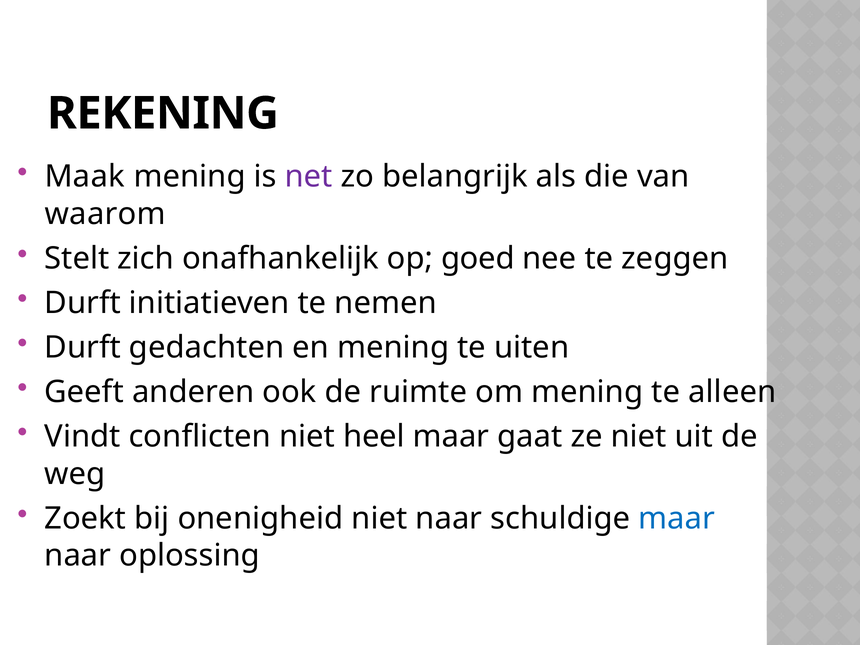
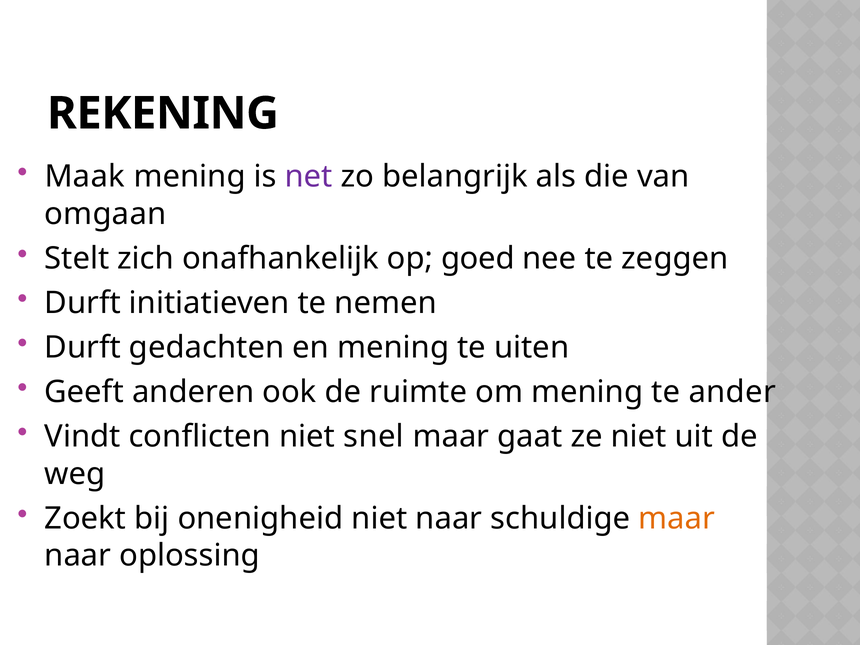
waarom: waarom -> omgaan (105, 214)
alleen: alleen -> ander (732, 392)
heel: heel -> snel (374, 436)
maar colour: blue -> orange (677, 518)
